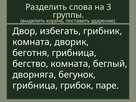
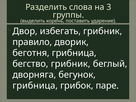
комната: комната -> правило (32, 42)
бегство комната: комната -> грибник (71, 64)
